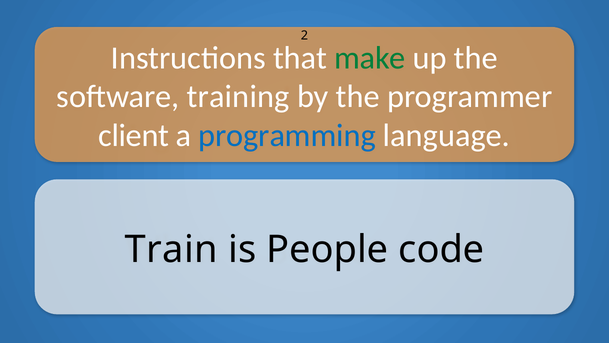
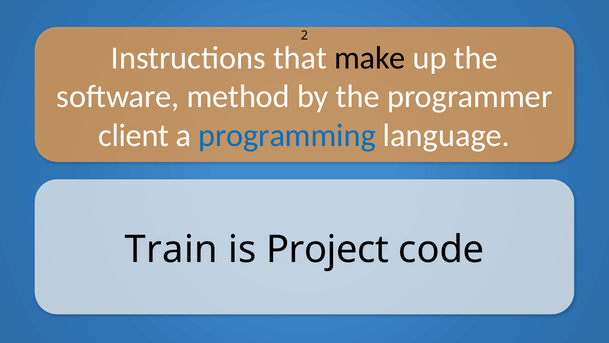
make colour: green -> black (370, 58)
training: training -> method (238, 97)
People: People -> Project (328, 249)
